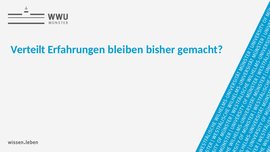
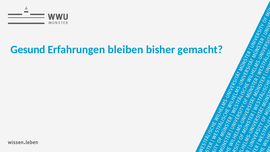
Verteilt: Verteilt -> Gesund (28, 49)
